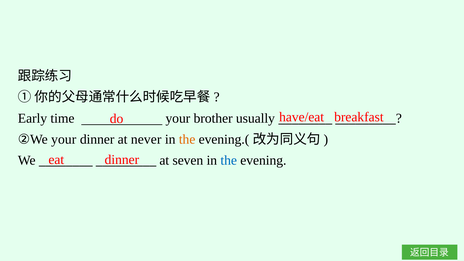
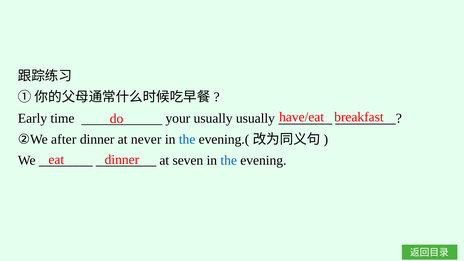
your brother: brother -> usually (213, 118)
②We your: your -> after (64, 139)
the colour: orange -> blue (187, 139)
